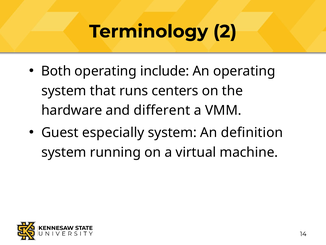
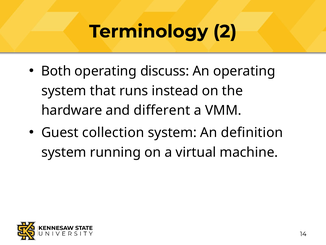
include: include -> discuss (165, 71)
centers: centers -> instead (175, 91)
especially: especially -> collection (113, 132)
